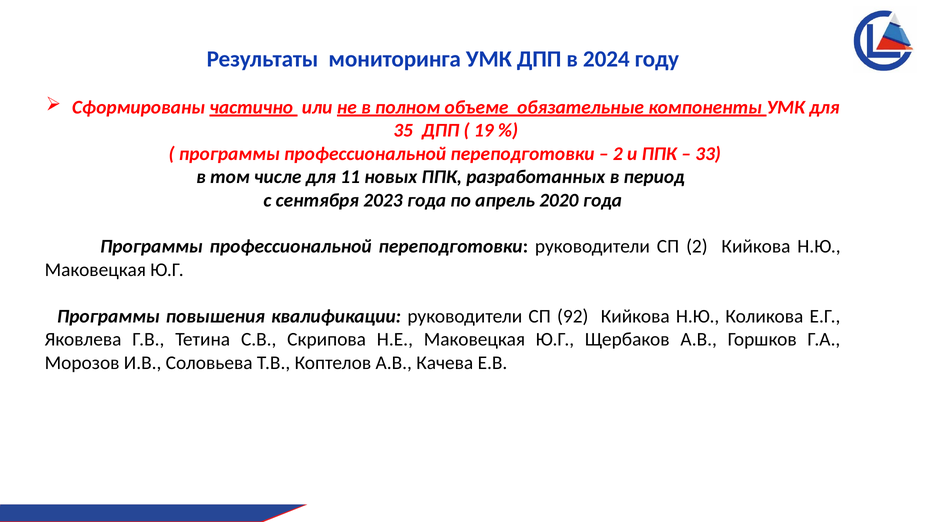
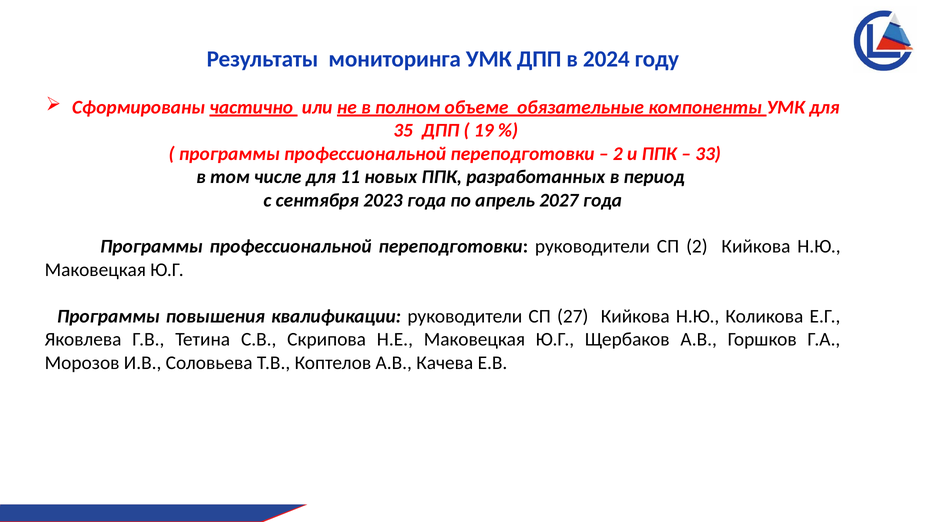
2020: 2020 -> 2027 (559, 200)
92: 92 -> 27 (573, 316)
